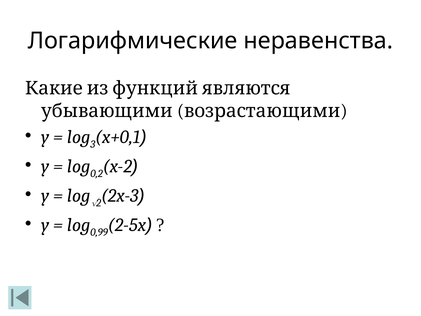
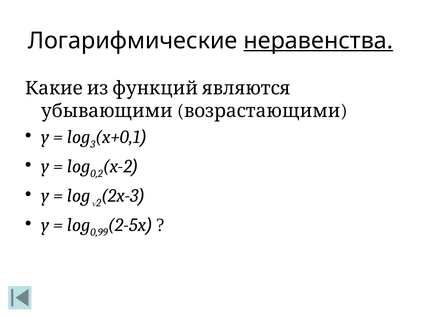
неравенства underline: none -> present (318, 41)
